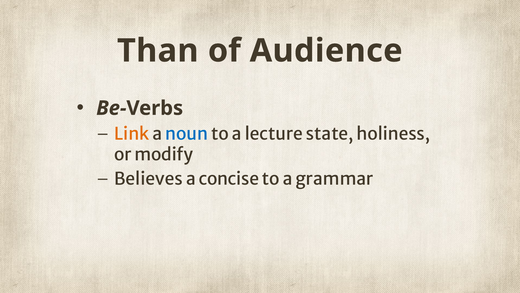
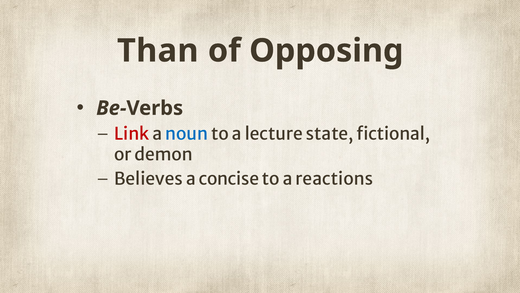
Audience: Audience -> Opposing (326, 51)
Link colour: orange -> red (132, 134)
holiness: holiness -> fictional (393, 134)
modify: modify -> demon (164, 155)
grammar: grammar -> reactions (334, 179)
